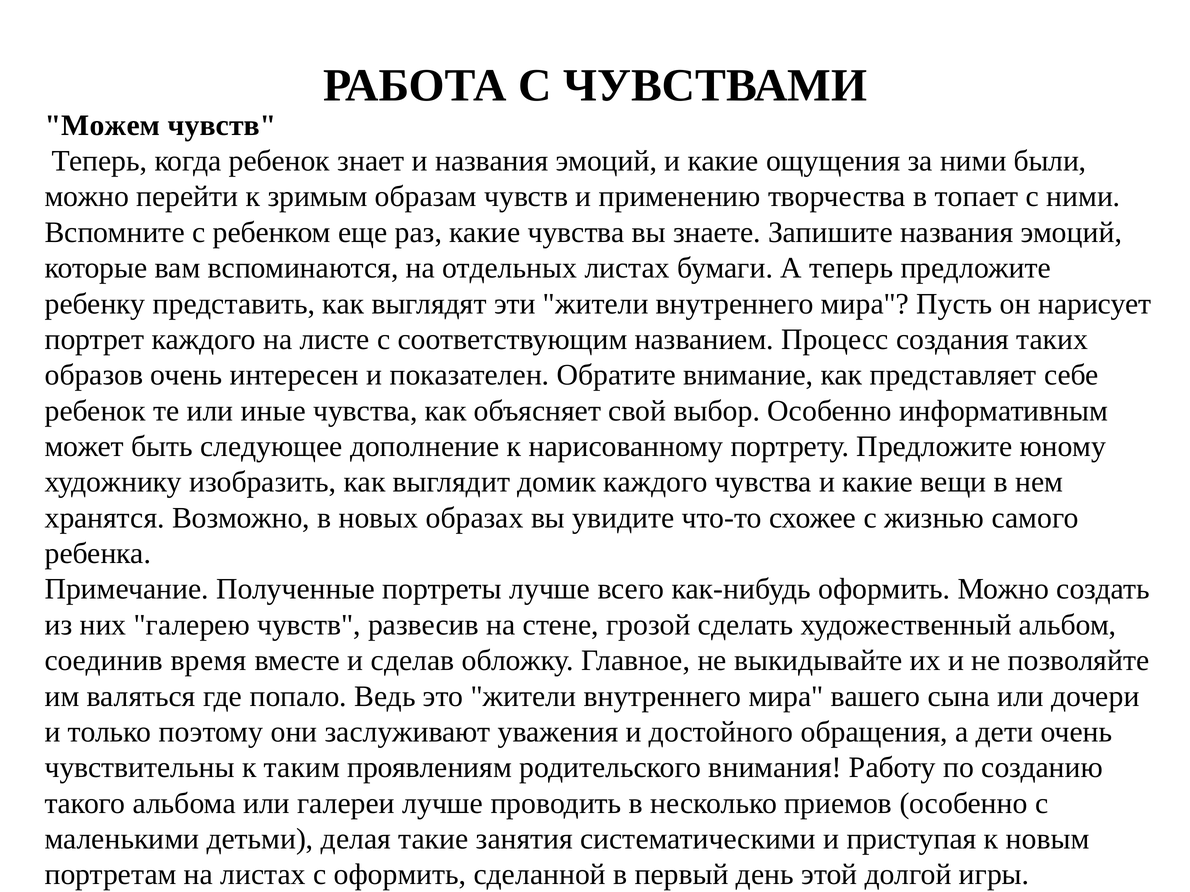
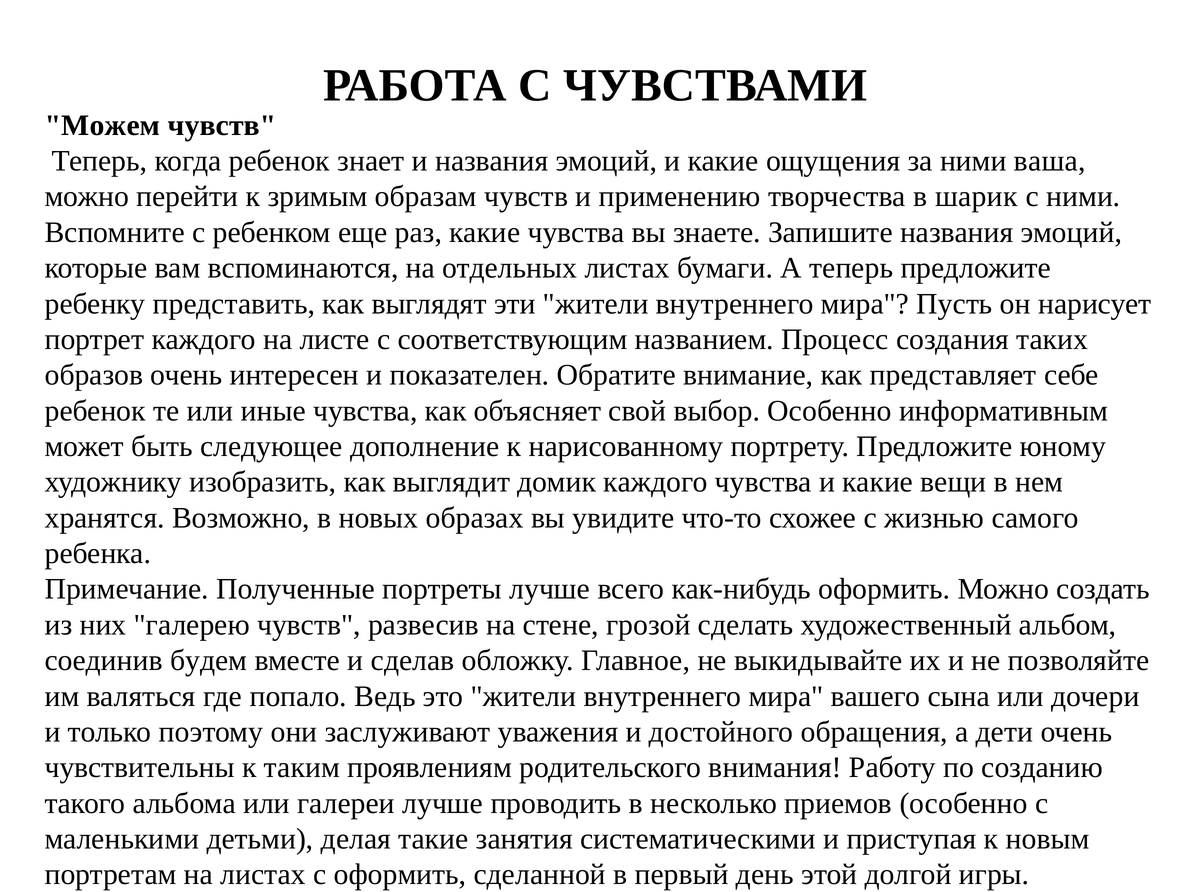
были: были -> ваша (1050, 161)
топает: топает -> шарик (976, 197)
время: время -> будем (209, 661)
